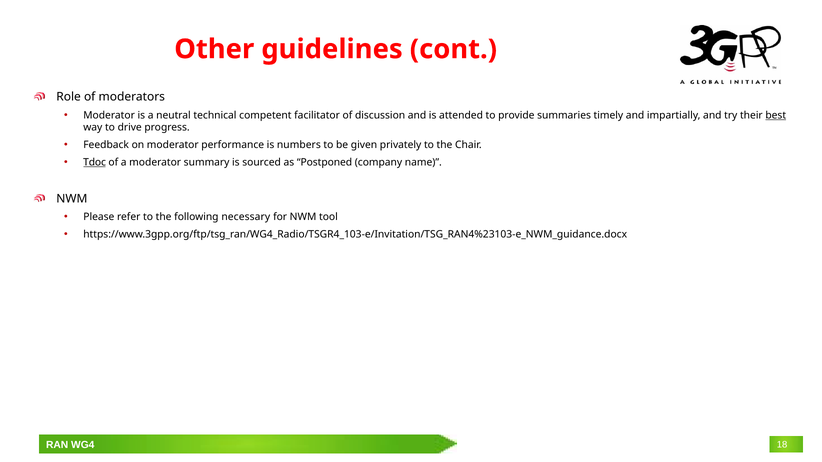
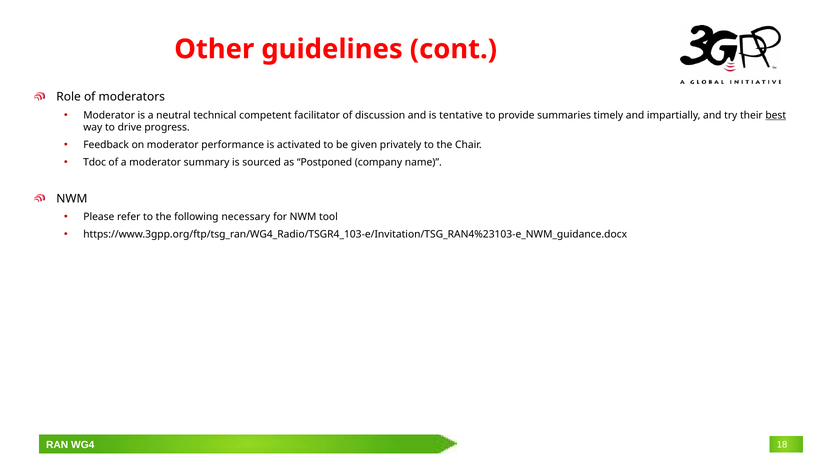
attended: attended -> tentative (461, 115)
numbers: numbers -> activated (299, 145)
Tdoc underline: present -> none (95, 163)
